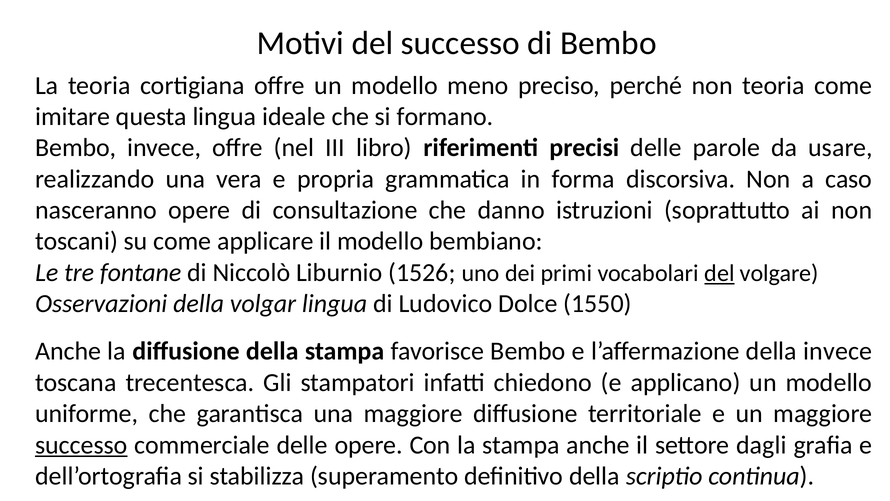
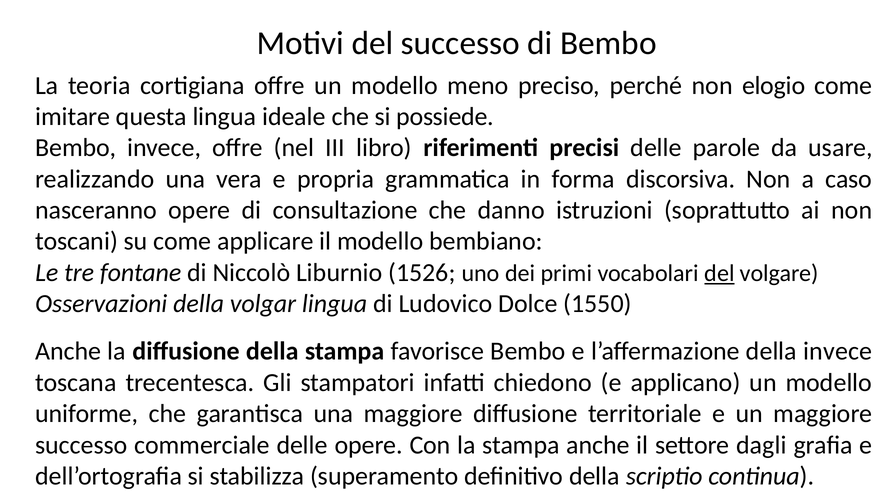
non teoria: teoria -> elogio (774, 85)
formano: formano -> possiede (445, 117)
successo underline: present -> none (81, 445)
